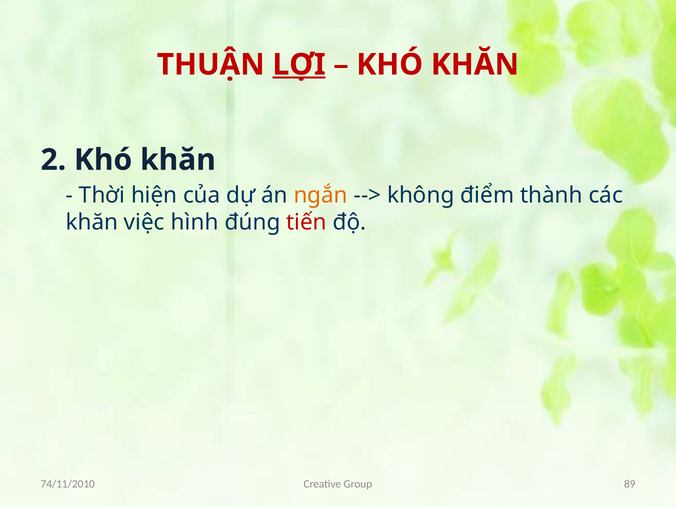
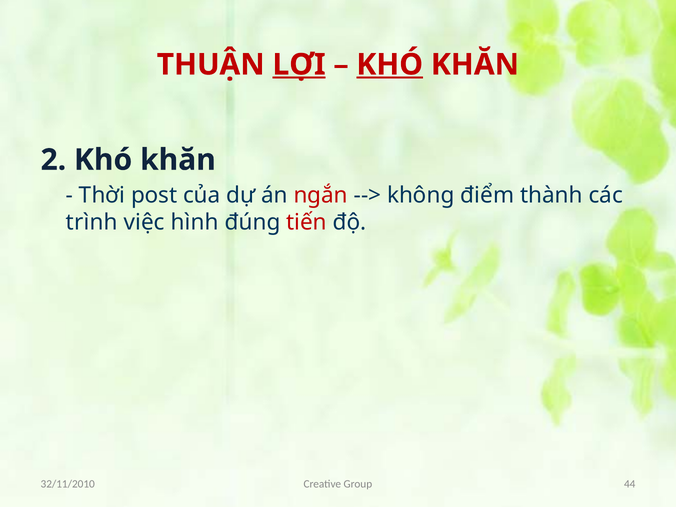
KHÓ underline: none -> present (390, 65)
hiện: hiện -> post (154, 195)
ngắn colour: orange -> red (321, 195)
khăn: khăn -> trình (92, 222)
89: 89 -> 44 (630, 484)
74/11/2010: 74/11/2010 -> 32/11/2010 (68, 484)
